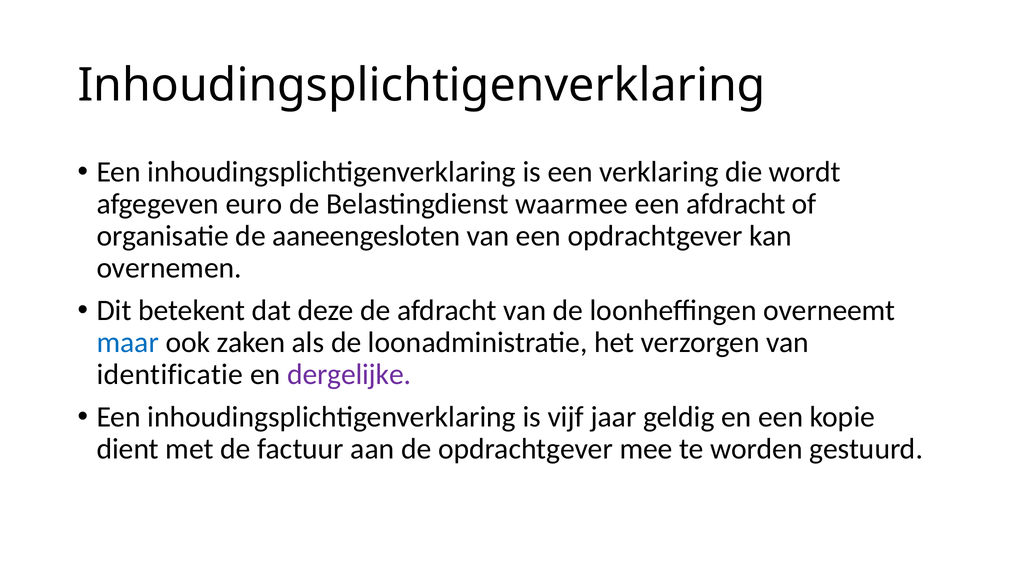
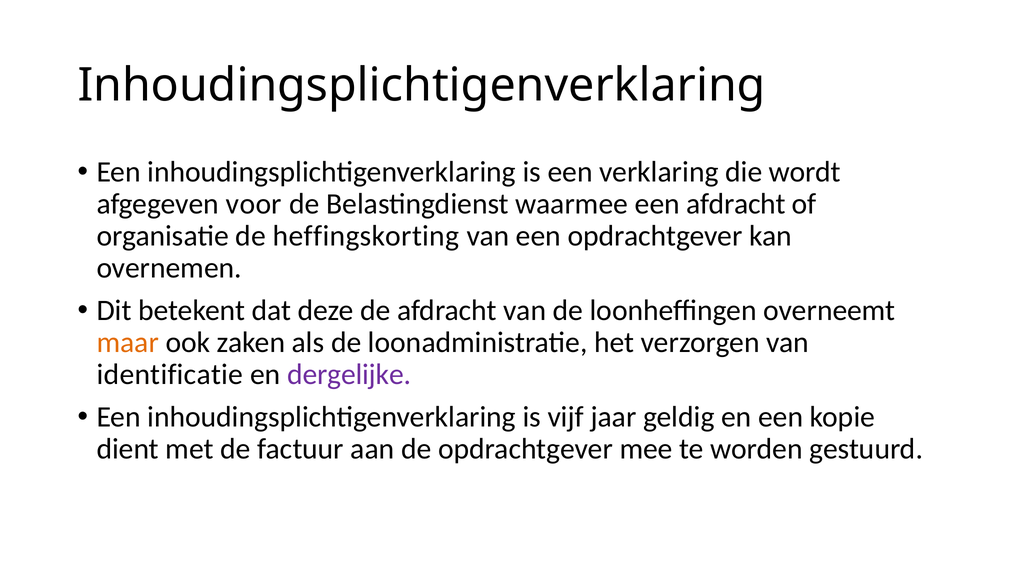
euro: euro -> voor (254, 204)
aaneengesloten: aaneengesloten -> heffingskorting (366, 236)
maar colour: blue -> orange (128, 342)
